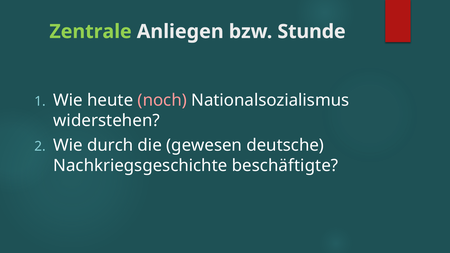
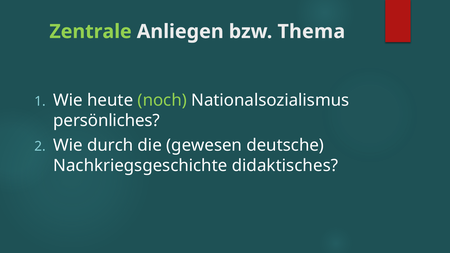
Stunde: Stunde -> Thema (311, 32)
noch colour: pink -> light green (162, 100)
widerstehen: widerstehen -> persönliches (107, 121)
beschäftigte: beschäftigte -> didaktisches (285, 166)
